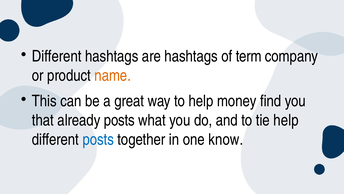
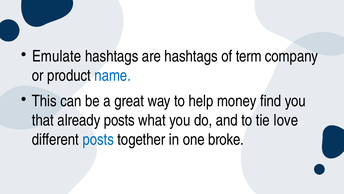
Different: Different -> Emulate (57, 56)
name colour: orange -> blue (113, 75)
tie help: help -> love (286, 120)
know: know -> broke (226, 139)
